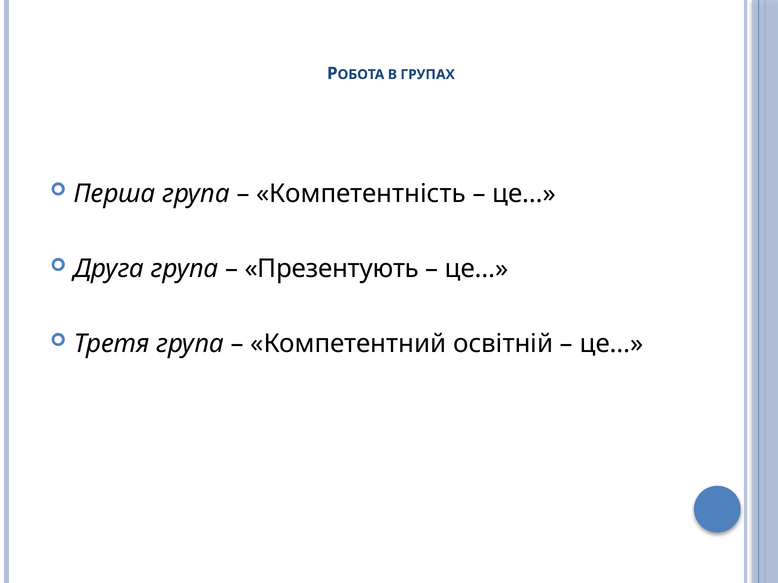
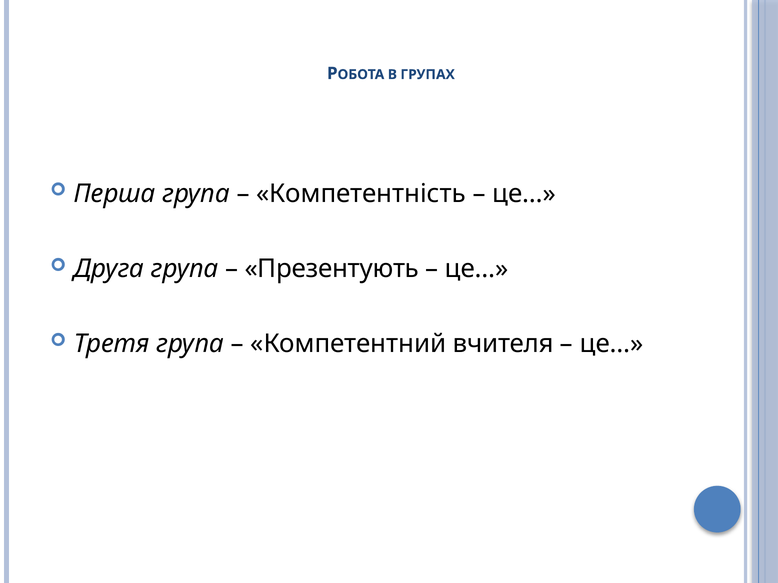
освітній: освітній -> вчителя (503, 344)
